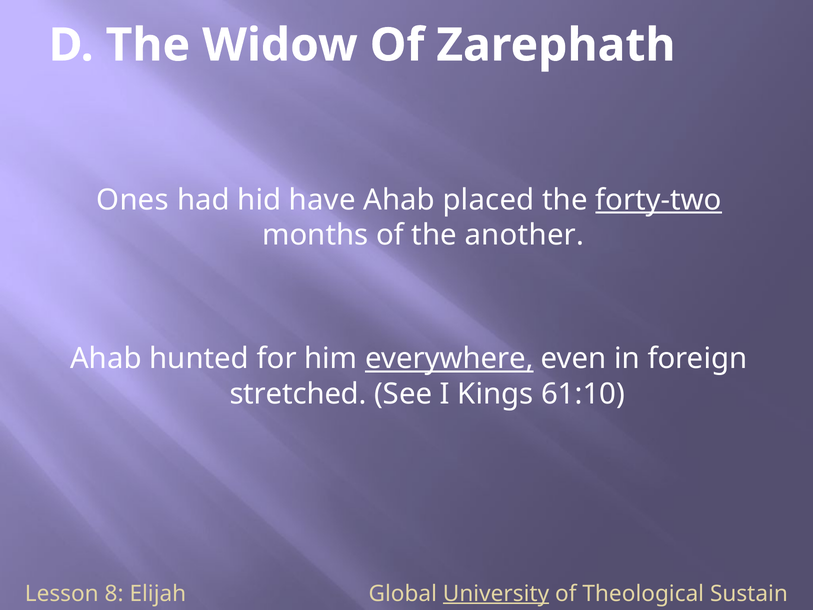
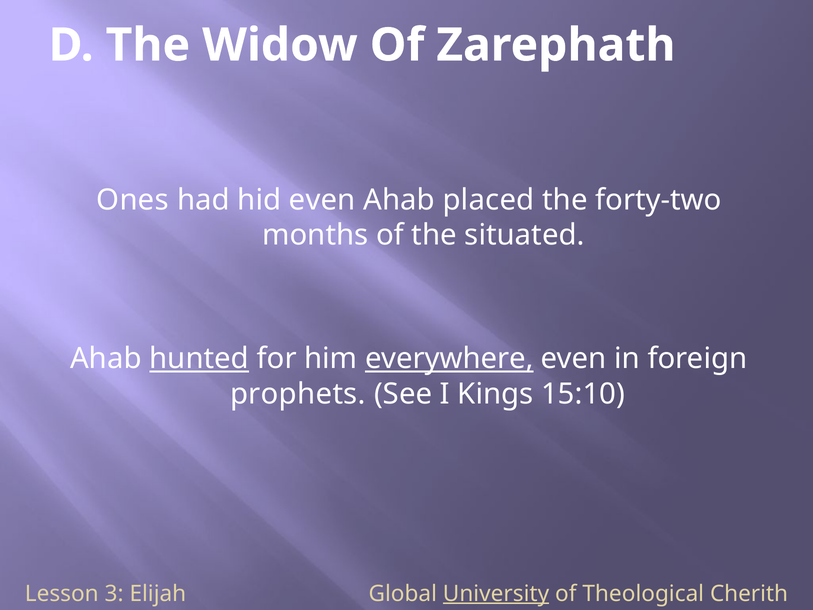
hid have: have -> even (322, 200)
forty-two underline: present -> none (659, 200)
another: another -> situated (525, 235)
hunted underline: none -> present (199, 359)
stretched: stretched -> prophets (298, 394)
61:10: 61:10 -> 15:10 (583, 394)
8: 8 -> 3 (114, 593)
Sustain: Sustain -> Cherith (749, 593)
